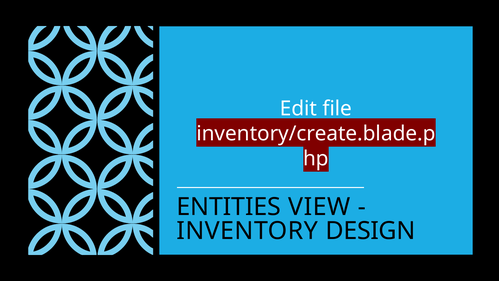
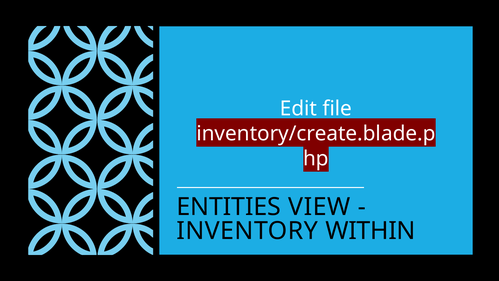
DESIGN: DESIGN -> WITHIN (370, 231)
